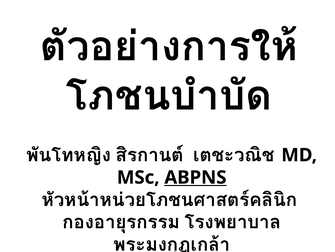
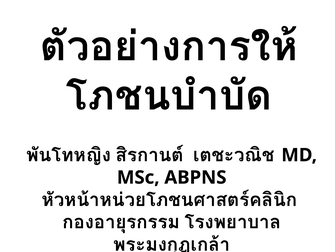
ABPNS underline: present -> none (195, 177)
